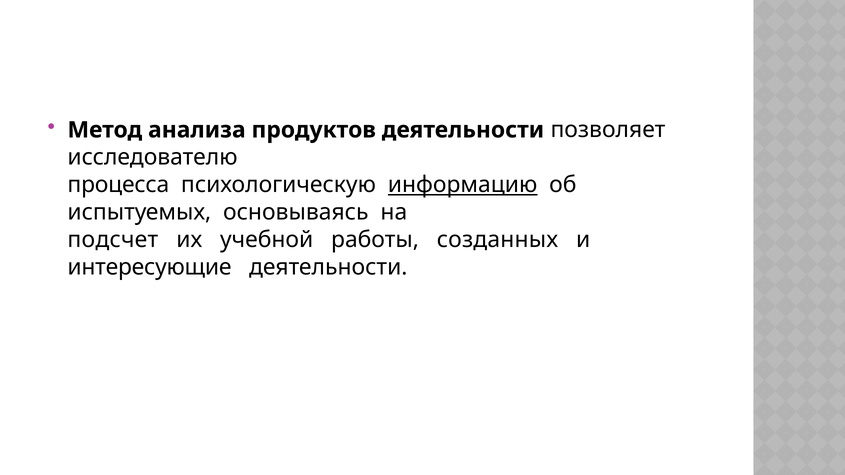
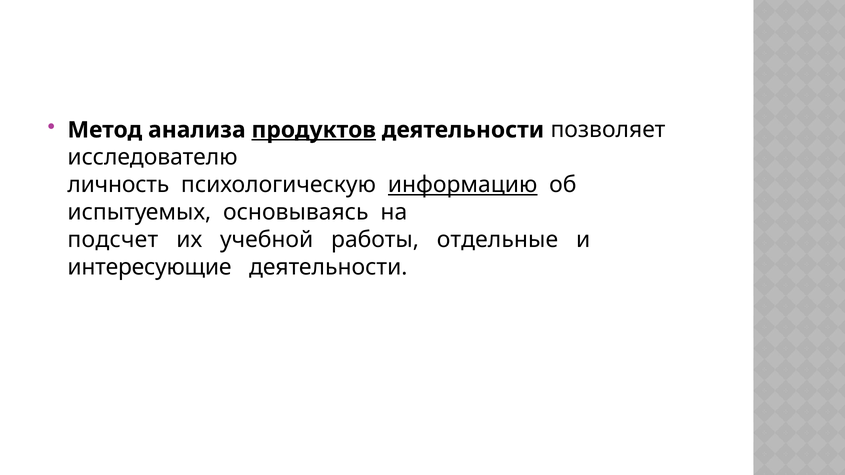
продуктов underline: none -> present (314, 130)
процесса: процесса -> личность (118, 185)
созданных: созданных -> отдельные (497, 240)
